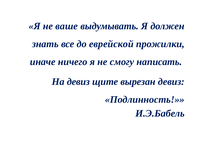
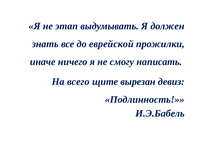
ваше: ваше -> этап (67, 26)
На девиз: девиз -> всего (78, 82)
